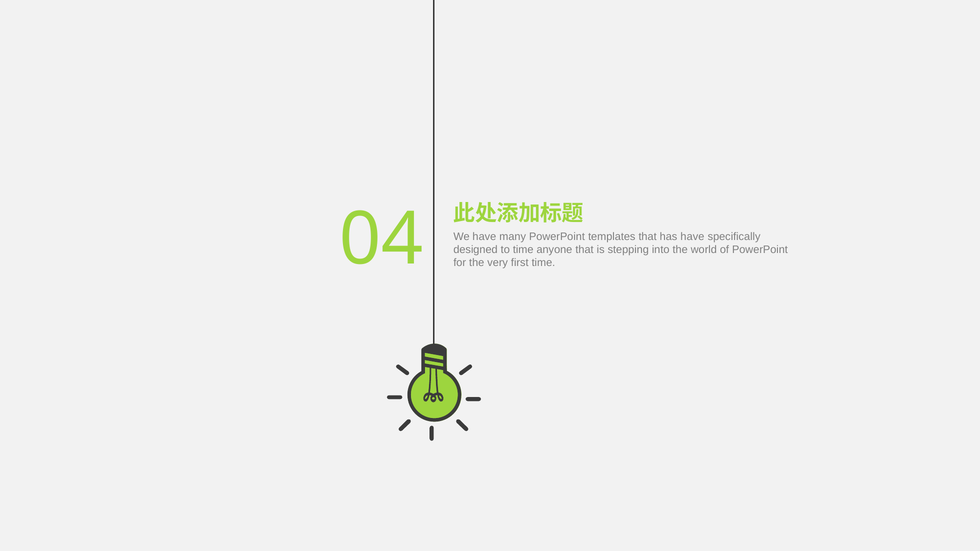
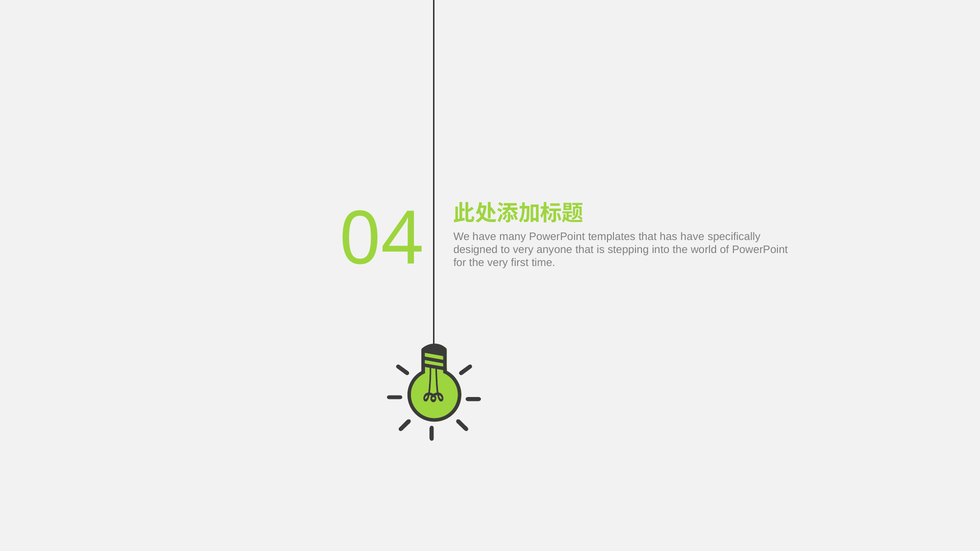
to time: time -> very (523, 250)
